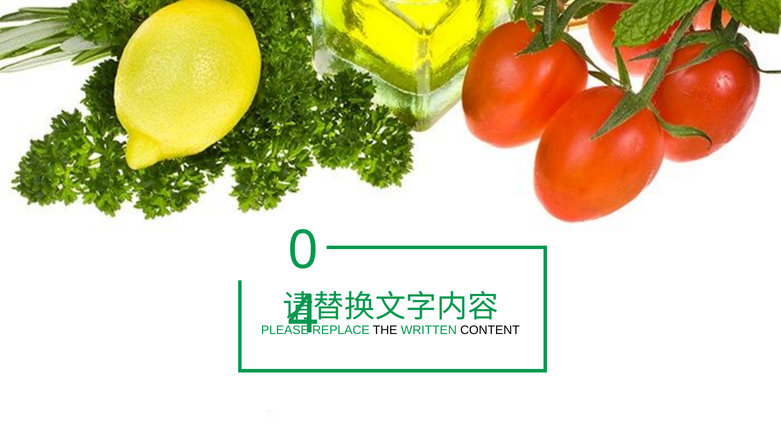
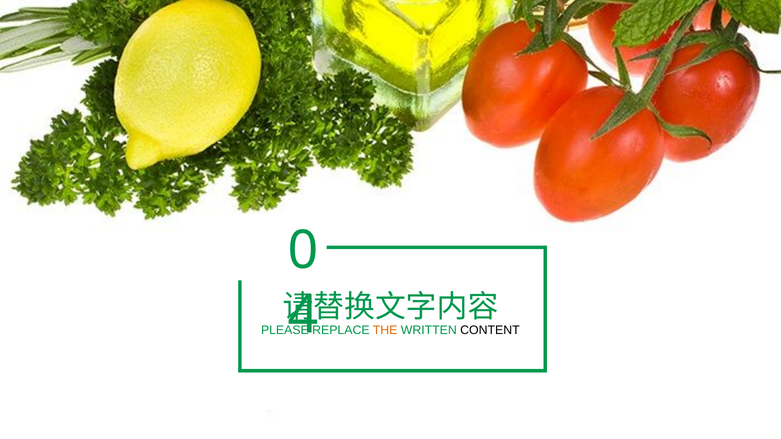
THE colour: black -> orange (385, 330)
